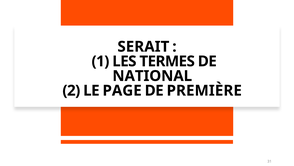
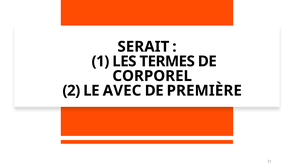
NATIONAL: NATIONAL -> CORPOREL (152, 76)
PAGE: PAGE -> AVEC (122, 90)
